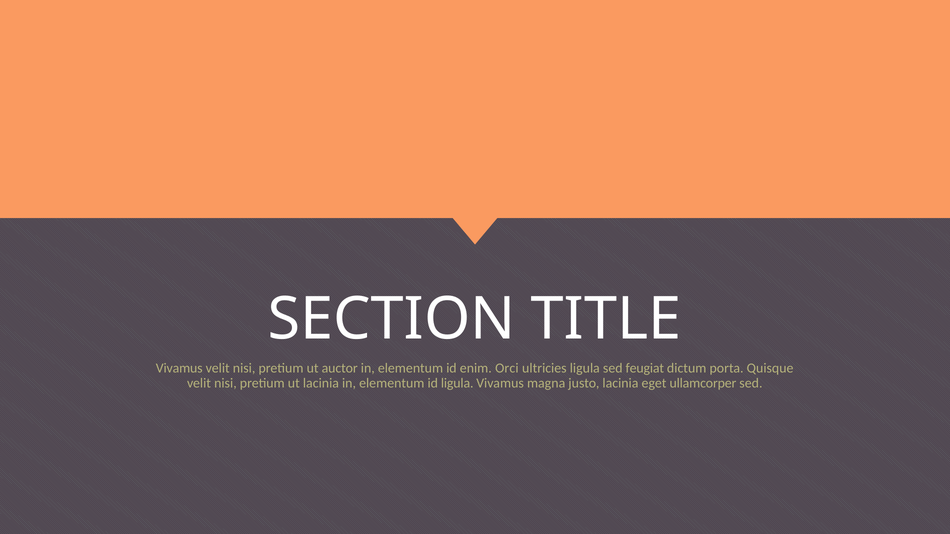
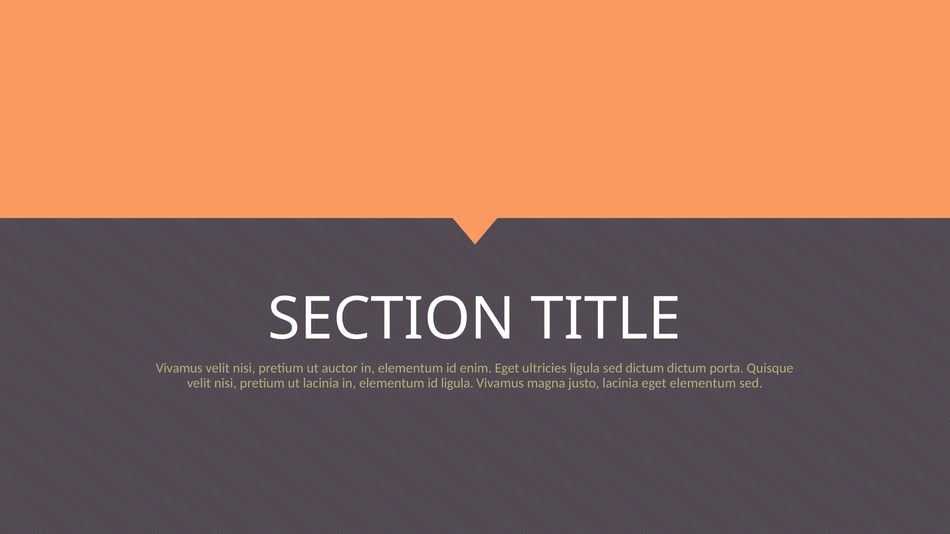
enim Orci: Orci -> Eget (507, 369)
sed feugiat: feugiat -> dictum (645, 369)
eget ullamcorper: ullamcorper -> elementum (703, 384)
